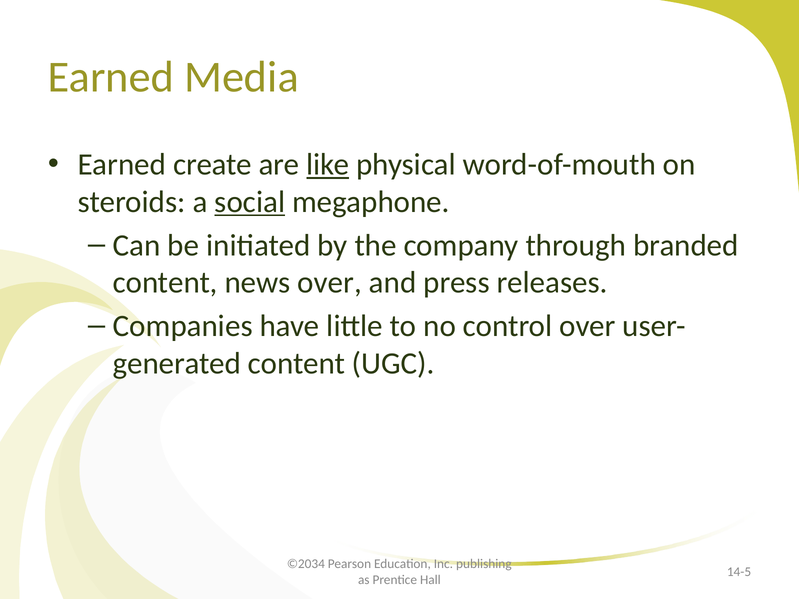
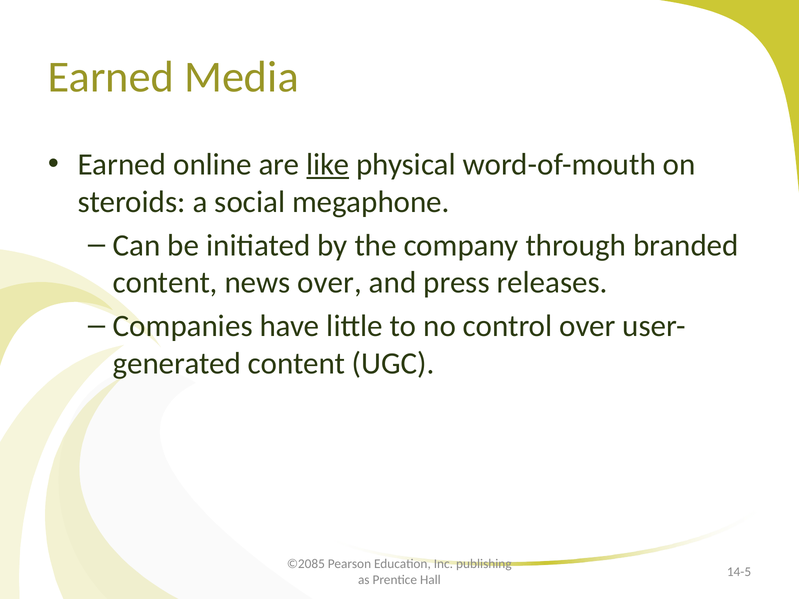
create: create -> online (212, 165)
social underline: present -> none (250, 202)
©2034: ©2034 -> ©2085 (306, 564)
